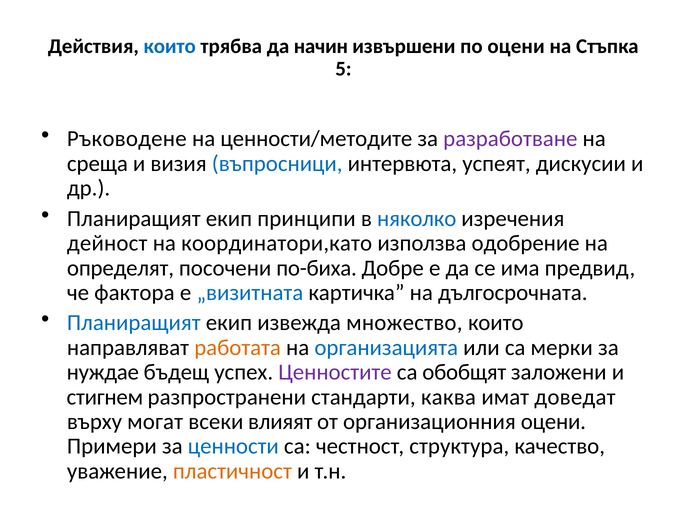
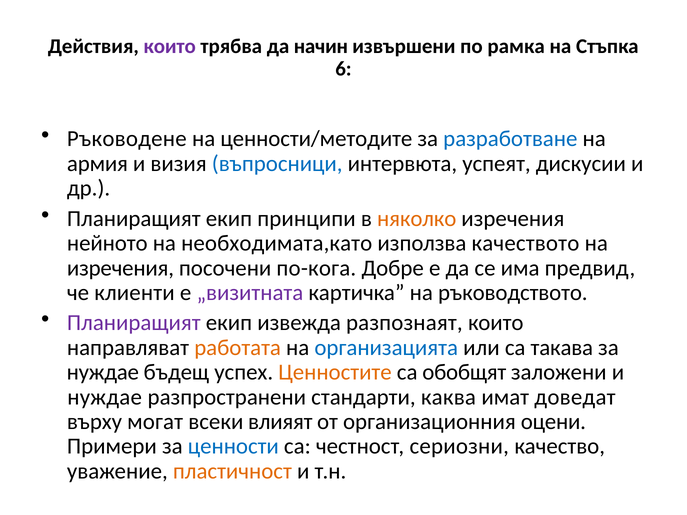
които colour: blue -> purple (170, 46)
по оцени: оцени -> рамка (516, 46)
5: 5 -> 6 (343, 69)
разработване colour: purple -> blue (510, 139)
среща: среща -> армия (97, 164)
няколко colour: blue -> orange (417, 219)
дейност: дейност -> нейното (107, 243)
координатори,като: координатори,като -> необходимата,като (277, 243)
одобрение: одобрение -> качеството (525, 243)
определят: определят -> изречения (120, 268)
по-биха: по-биха -> по-кога (316, 268)
фактора: фактора -> клиенти (134, 293)
„визитната colour: blue -> purple (250, 293)
дългосрочната: дългосрочната -> ръководството (513, 293)
Планиращият colour: blue -> purple (134, 323)
множество: множество -> разпознаят (404, 323)
мерки: мерки -> такава (562, 348)
Ценностите colour: purple -> orange (335, 372)
стигнем: стигнем -> нуждае (105, 397)
структура: структура -> сериозни (459, 447)
